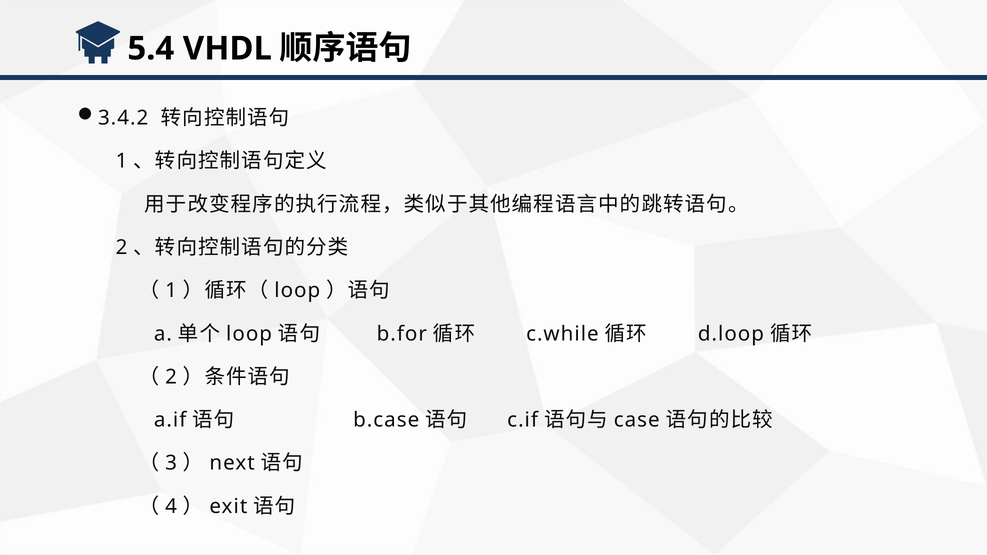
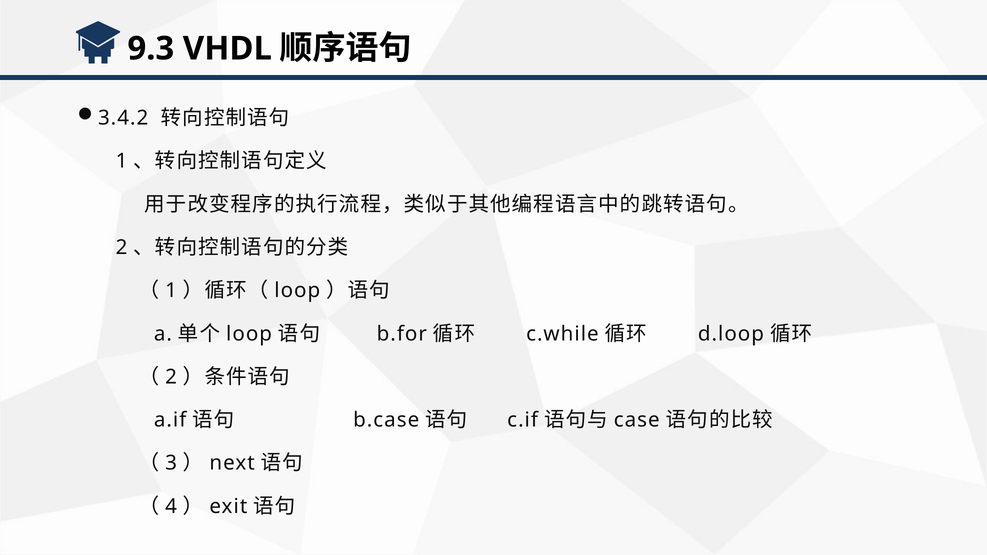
5.4: 5.4 -> 9.3 (151, 49)
